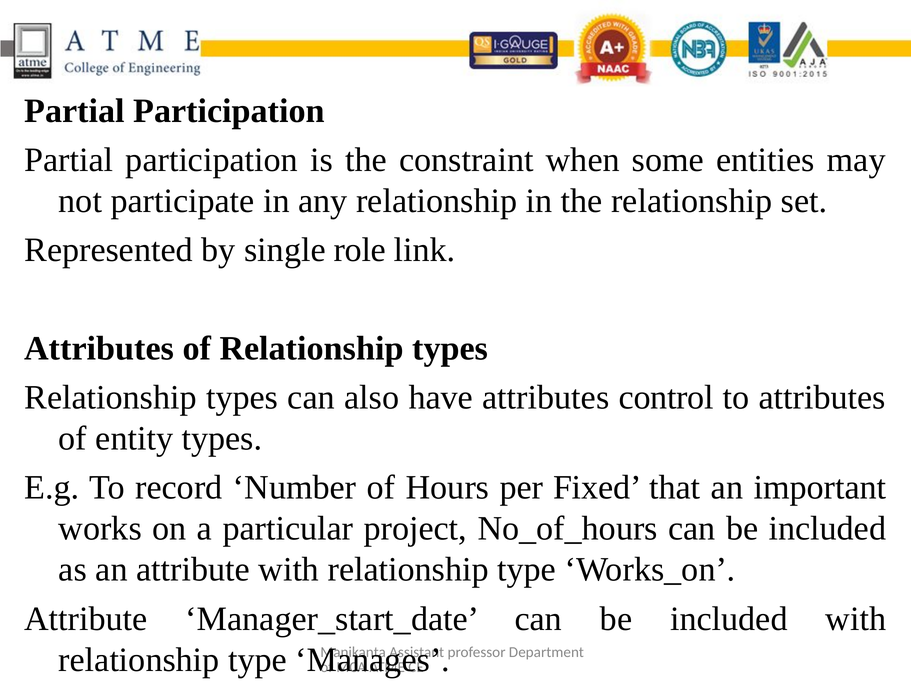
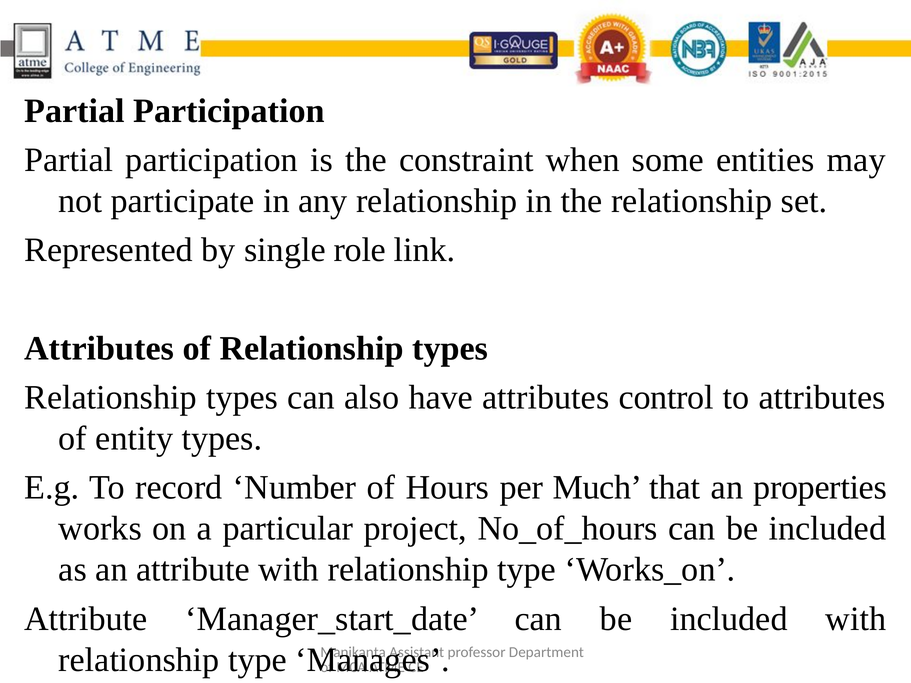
Fixed: Fixed -> Much (597, 488)
important: important -> properties (820, 488)
